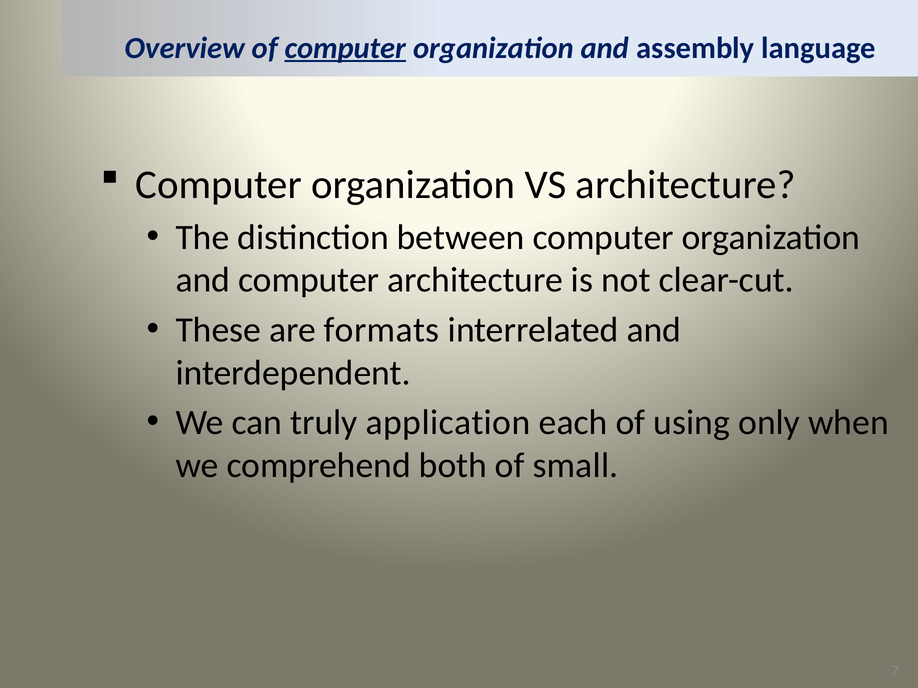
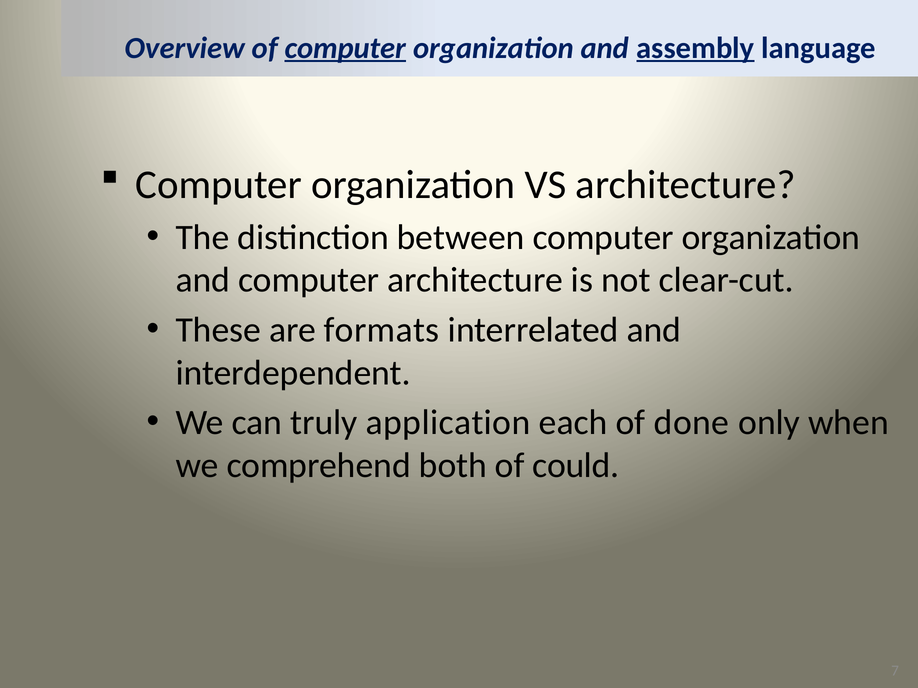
assembly underline: none -> present (695, 48)
using: using -> done (692, 423)
small: small -> could (576, 466)
